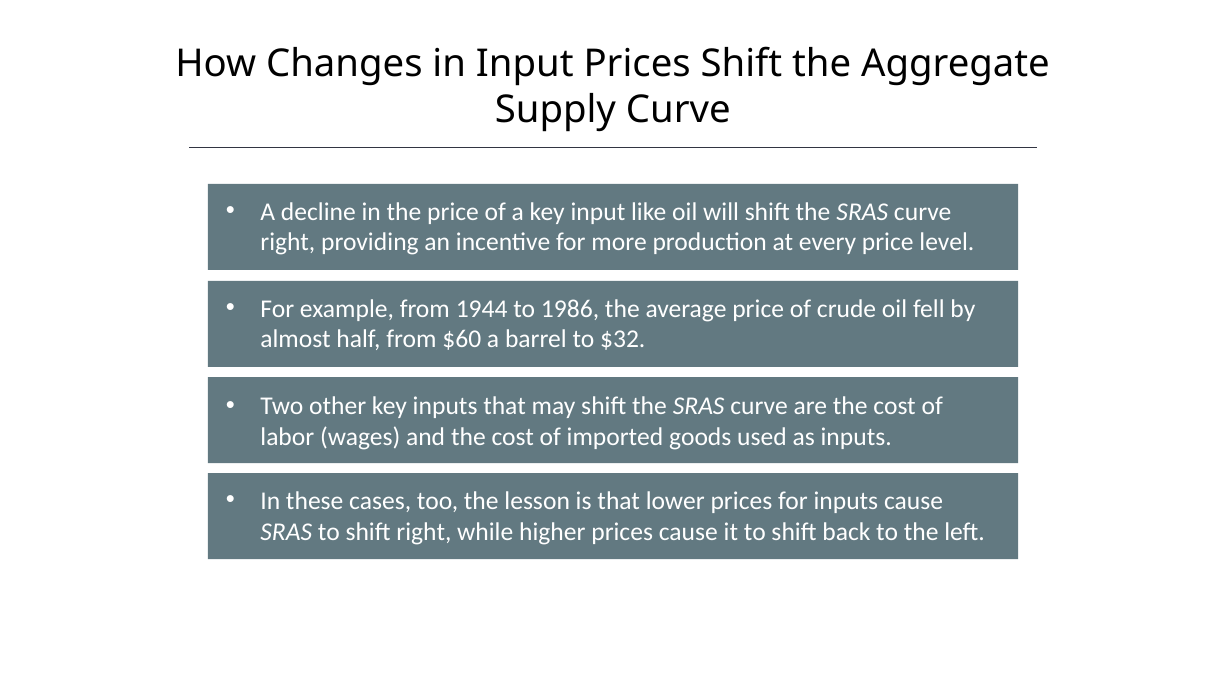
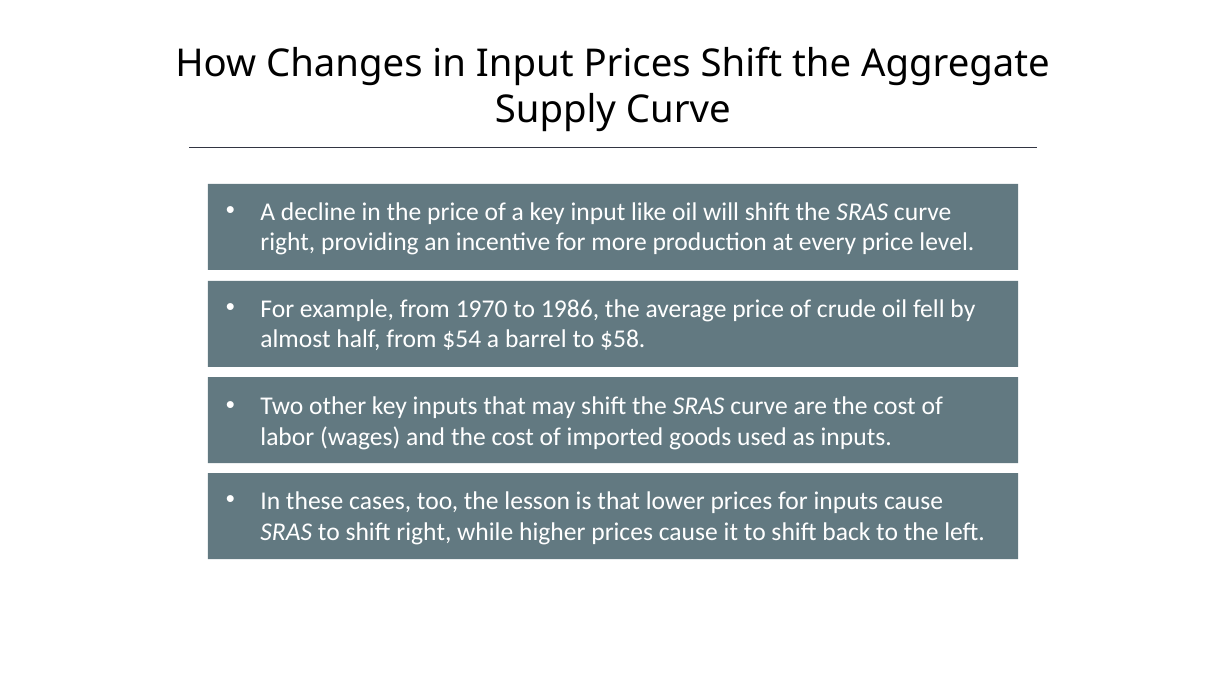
1944: 1944 -> 1970 (482, 309)
$60: $60 -> $54 (462, 339)
$32: $32 -> $58 (623, 339)
